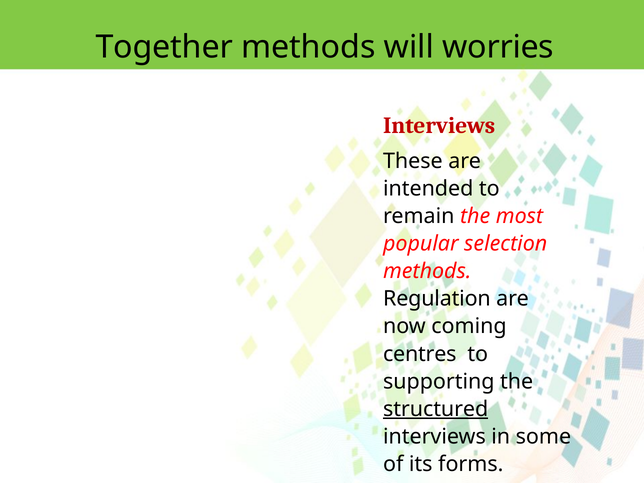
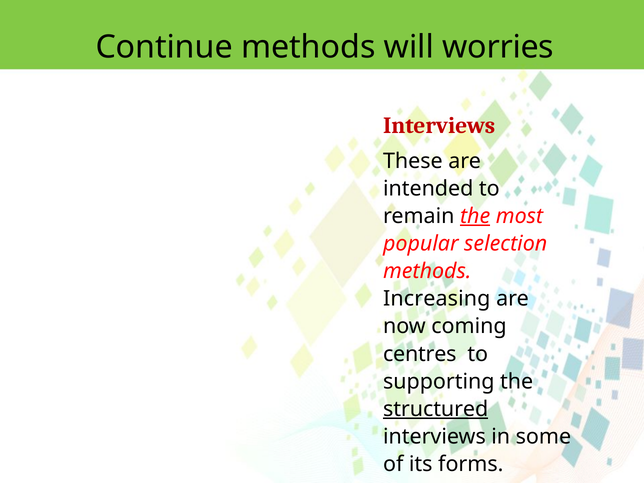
Together: Together -> Continue (164, 47)
the underline: none -> present (475, 216)
Regulation: Regulation -> Increasing (437, 299)
